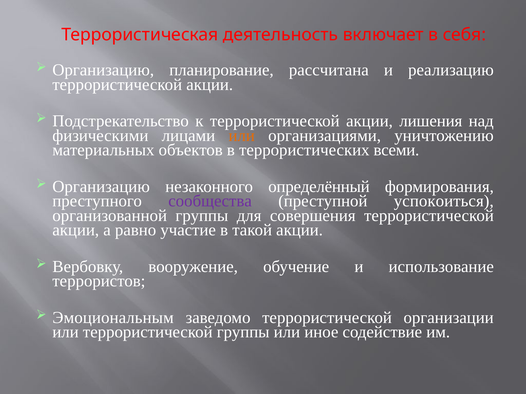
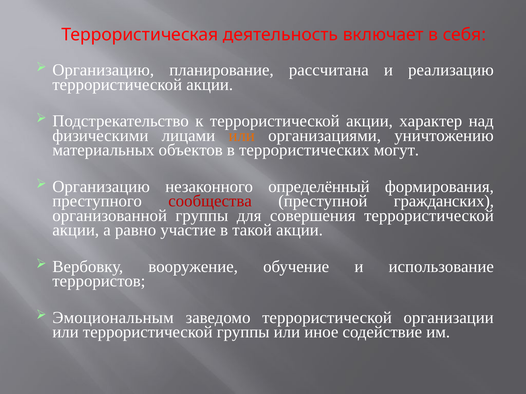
лишения: лишения -> характер (431, 121)
всеми: всеми -> могут (396, 150)
сообщества colour: purple -> red (210, 201)
успокоиться: успокоиться -> гражданских (444, 201)
